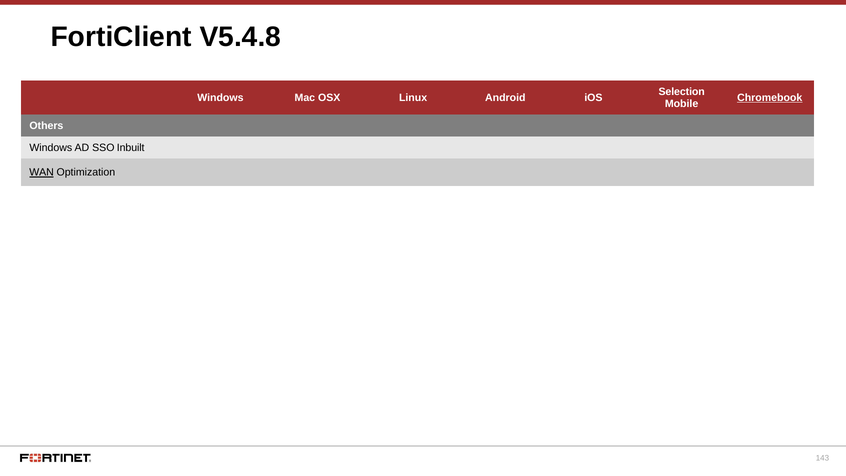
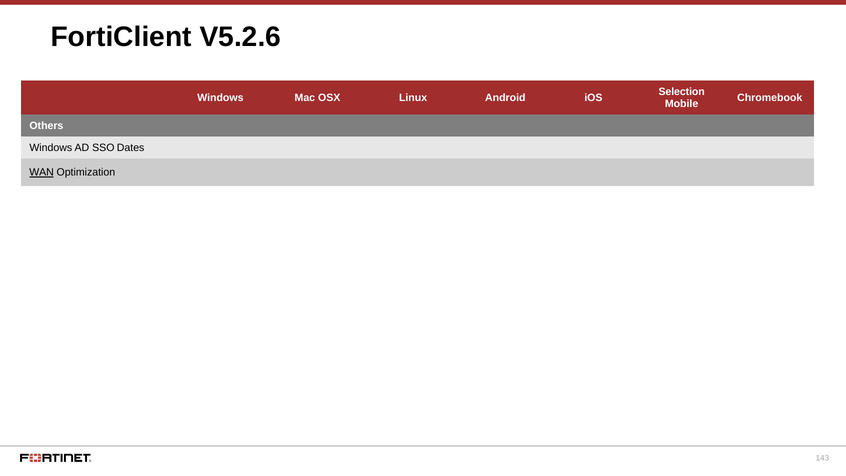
V5.4.8: V5.4.8 -> V5.2.6 (240, 37)
Chromebook underline: present -> none (770, 98)
Inbuilt: Inbuilt -> Dates (131, 148)
